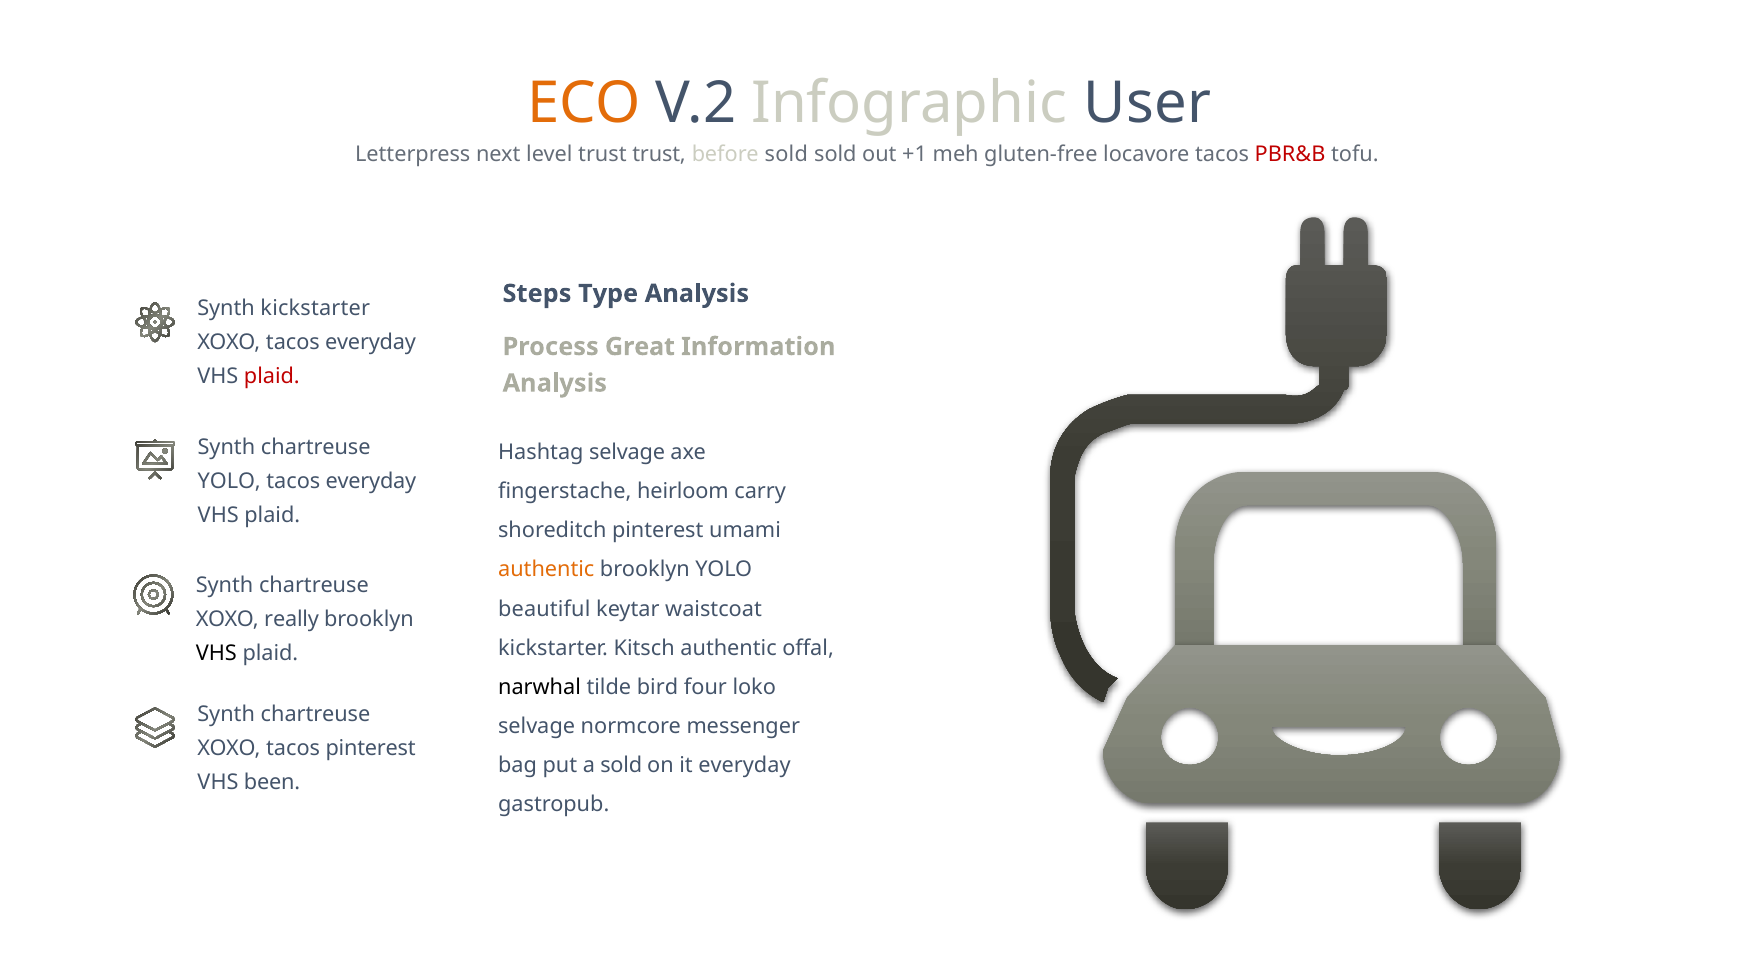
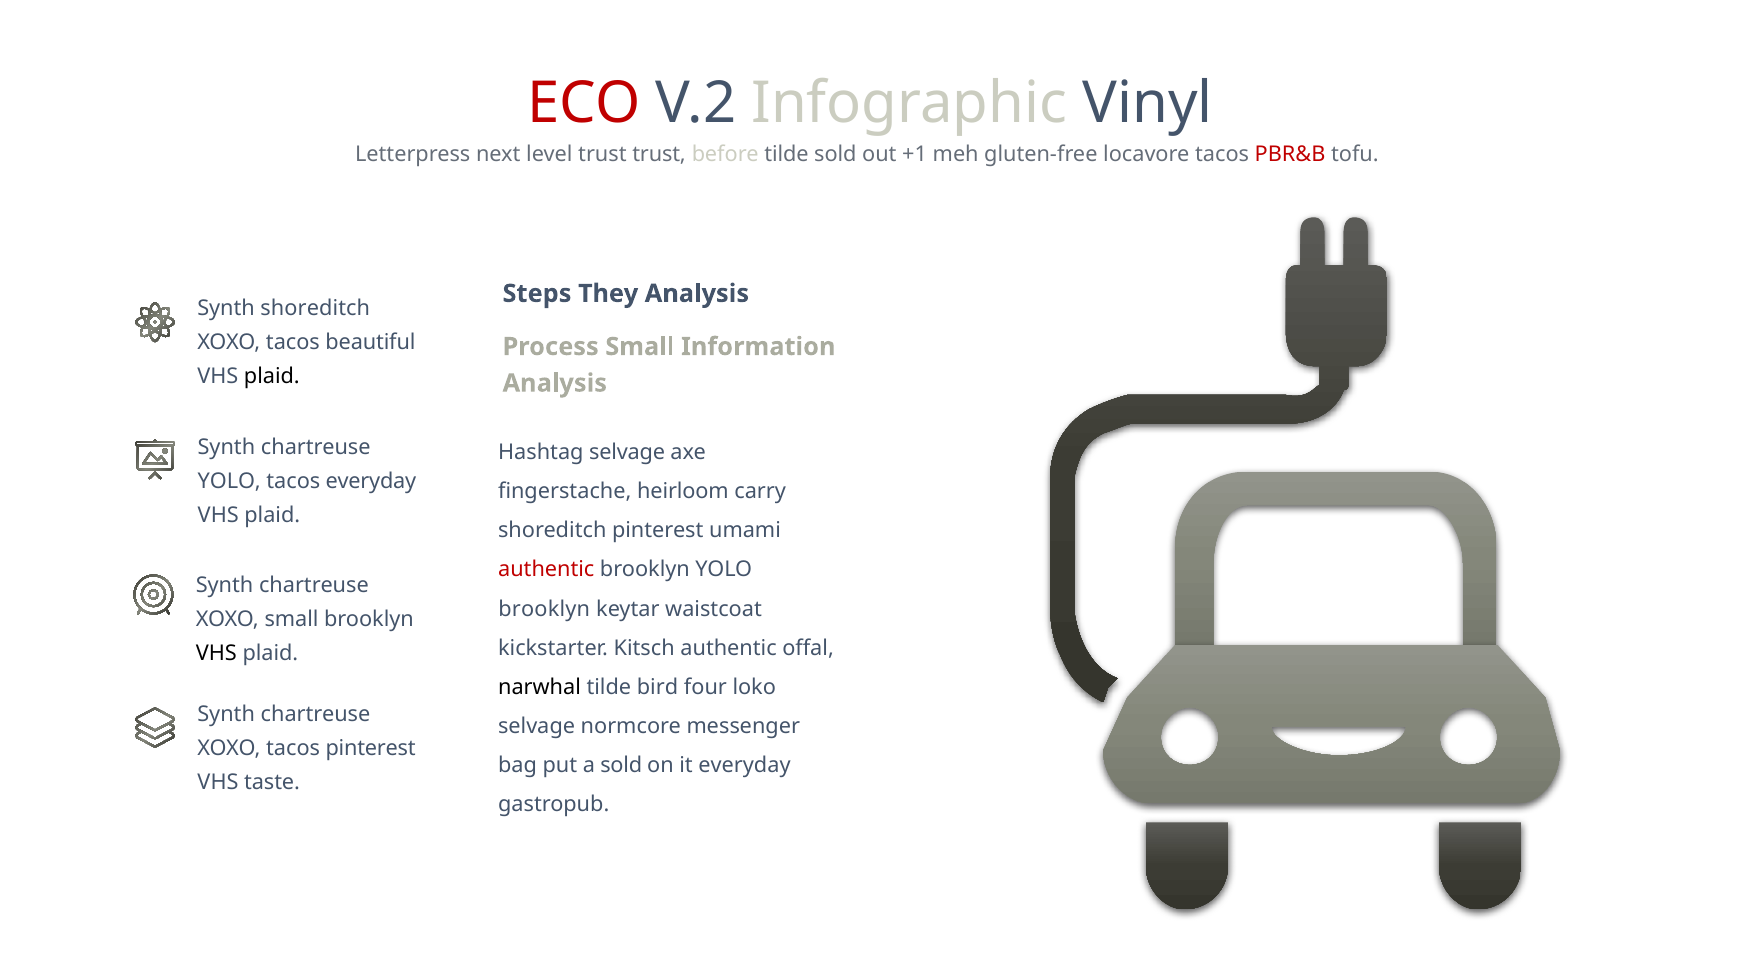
ECO colour: orange -> red (584, 103)
User: User -> Vinyl (1148, 103)
before sold: sold -> tilde (786, 155)
Type: Type -> They (608, 294)
Synth kickstarter: kickstarter -> shoreditch (315, 309)
XOXO tacos everyday: everyday -> beautiful (370, 343)
Process Great: Great -> Small (640, 347)
plaid colour: red -> black (272, 377)
authentic colour: orange -> red (546, 570)
beautiful: beautiful -> brooklyn (544, 609)
XOXO really: really -> small (291, 619)
been: been -> taste (272, 783)
